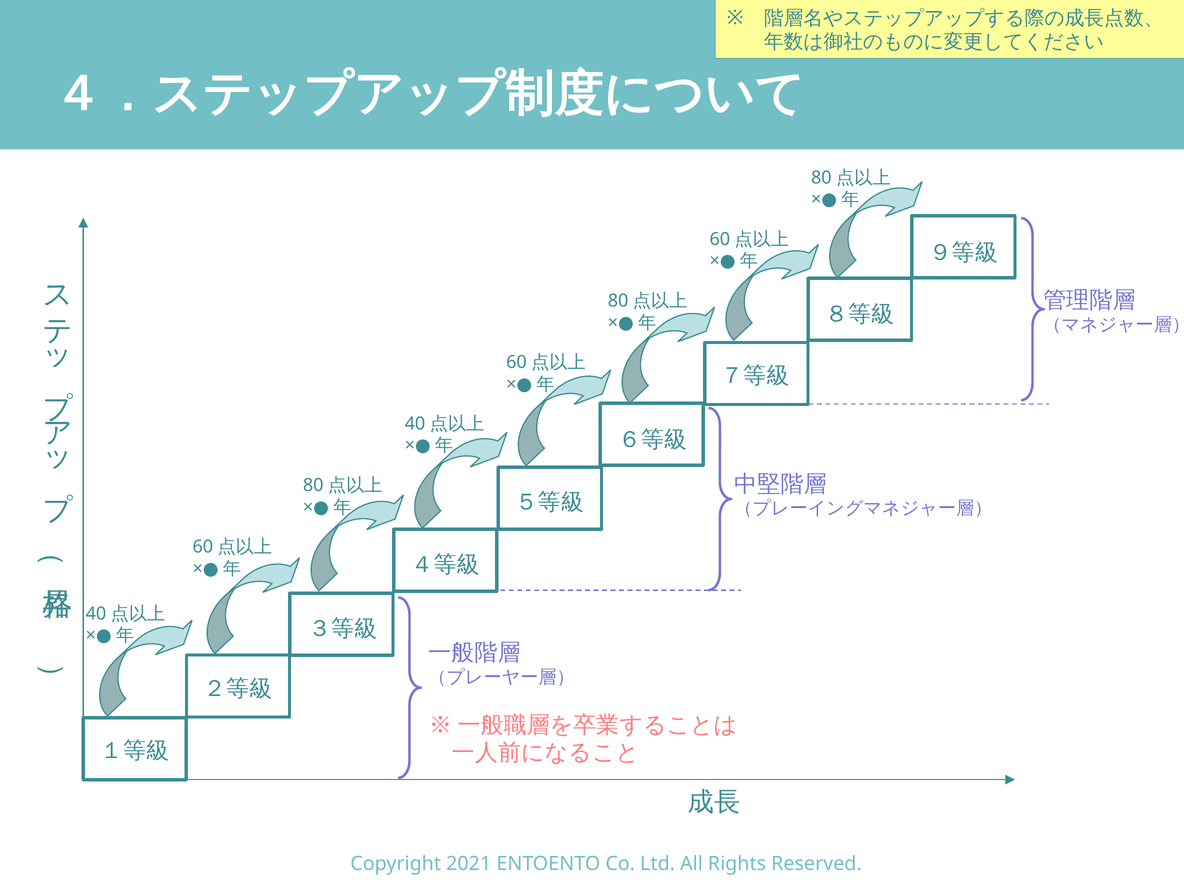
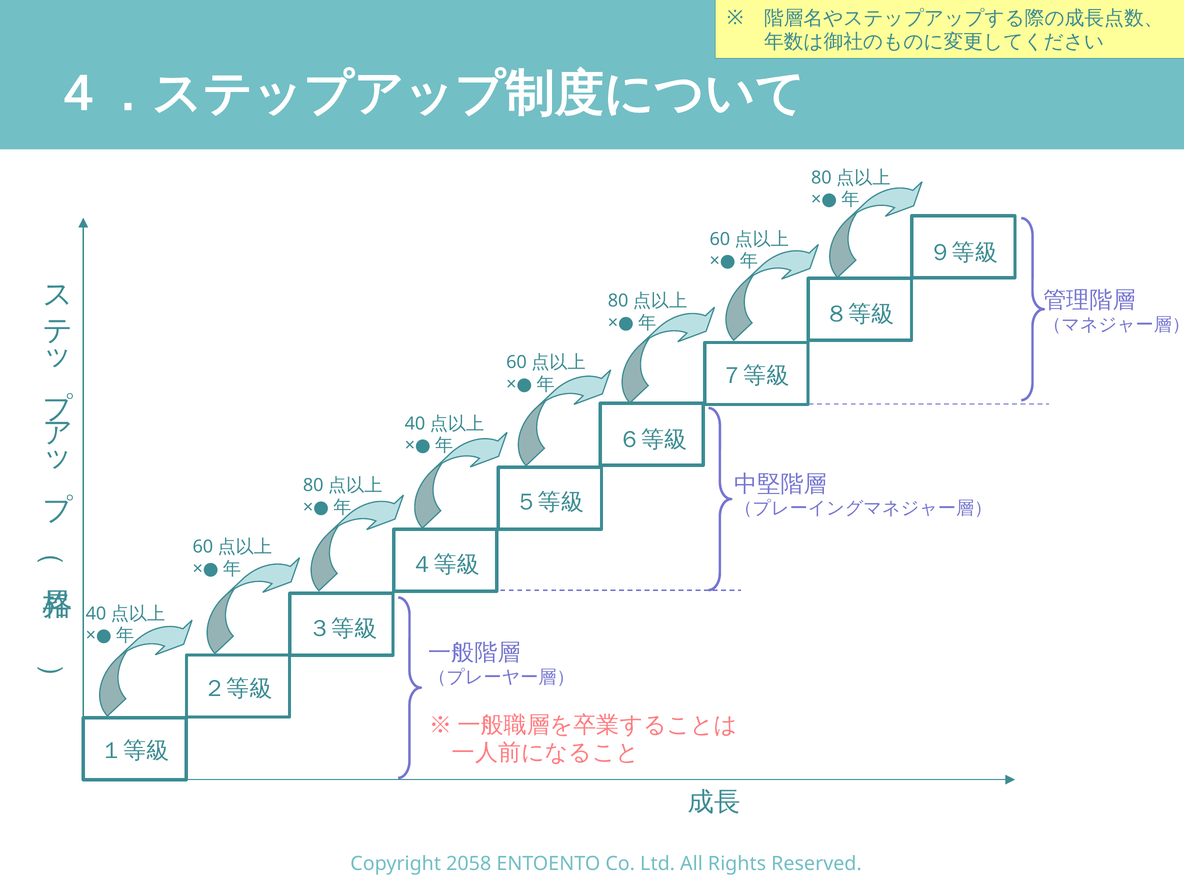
2021: 2021 -> 2058 (469, 864)
